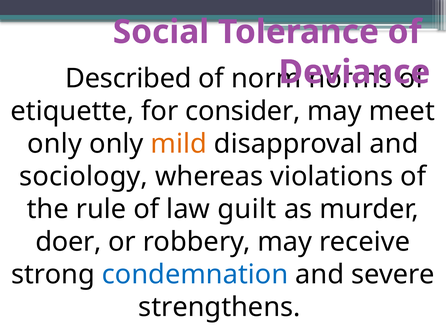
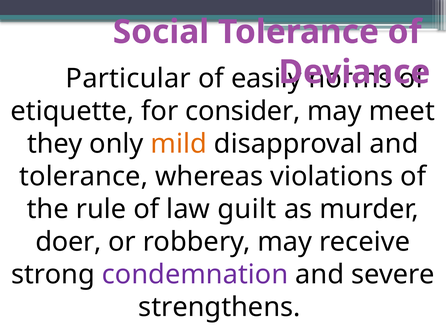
Described: Described -> Particular (128, 79)
norm: norm -> easily (266, 79)
only: only -> they (55, 144)
sociology: sociology -> tolerance (84, 177)
condemnation colour: blue -> purple (195, 275)
